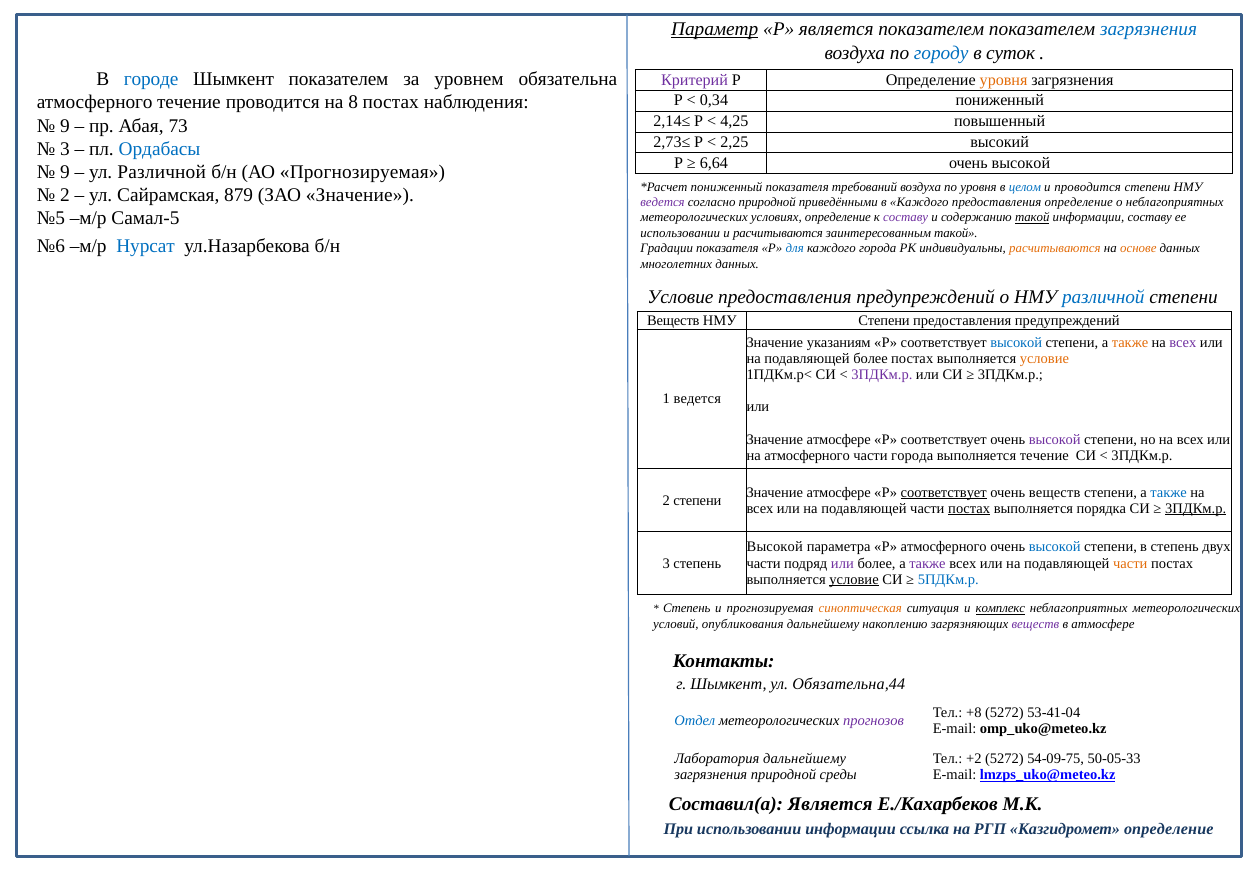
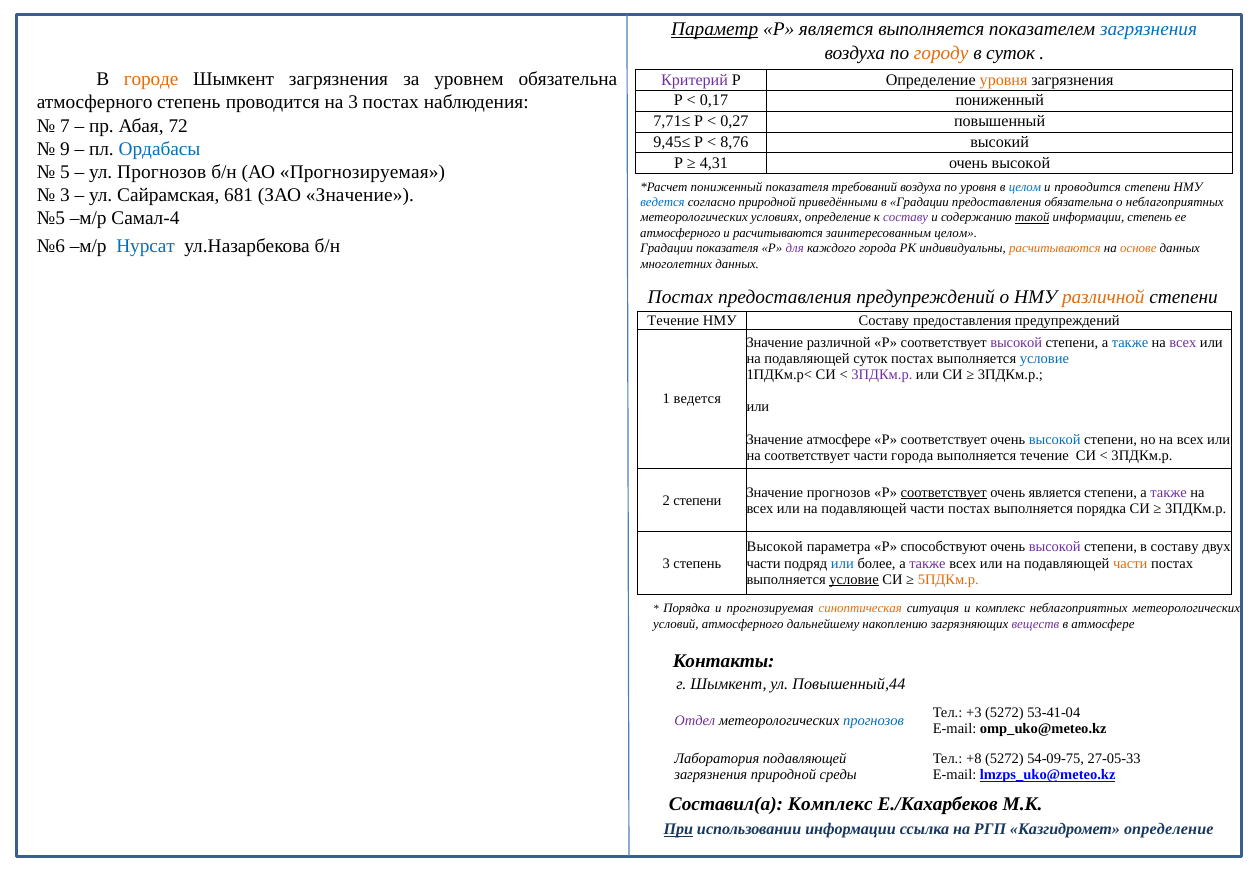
является показателем: показателем -> выполняется (931, 30)
городу colour: blue -> orange (941, 53)
городе colour: blue -> orange (151, 79)
Шымкент показателем: показателем -> загрязнения (338, 79)
0,34: 0,34 -> 0,17 (714, 101)
атмосферного течение: течение -> степень (189, 102)
на 8: 8 -> 3 (353, 102)
2,14≤: 2,14≤ -> 7,71≤ (672, 121)
4,25: 4,25 -> 0,27 (734, 121)
9: 9 -> 7 (65, 126)
73: 73 -> 72 (178, 126)
2,73≤: 2,73≤ -> 9,45≤ (672, 142)
2,25: 2,25 -> 8,76 (734, 142)
3: 3 -> 9 (65, 149)
6,64: 6,64 -> 4,31 (714, 163)
9: 9 -> 5 (65, 172)
ул Различной: Различной -> Прогнозов (162, 172)
2: 2 -> 3 (65, 195)
879: 879 -> 681 (239, 195)
ведется colour: purple -> blue (663, 202)
в Каждого: Каждого -> Градации (919, 202)
предоставления определение: определение -> обязательна (1079, 202)
Самал-5: Самал-5 -> Самал-4 (145, 219)
информации составу: составу -> степень (1150, 218)
использовании: использовании -> атмосферного (680, 233)
заинтересованным такой: такой -> целом (956, 233)
для colour: blue -> purple (795, 249)
Условие: Условие -> Постах (680, 297)
различной colour: blue -> orange (1103, 297)
Веществ: Веществ -> Течение (673, 320)
НМУ Степени: Степени -> Составу (884, 320)
Значение указаниям: указаниям -> различной (839, 343)
высокой colour: blue -> purple (1016, 343)
также colour: orange -> blue (1130, 343)
подавляющей более: более -> суток (870, 359)
условие colour: orange -> blue (1044, 359)
высокой colour: purple -> blue (1055, 439)
на атмосферного: атмосферного -> соответствует (807, 455)
атмосфере: атмосфере -> прогнозов (839, 492)
очень веществ: веществ -> является (1055, 492)
также colour: blue -> purple (1169, 492)
постах underline: present -> none (969, 508)
3ПДКм.р underline: present -> none (1196, 508)
Р атмосферного: атмосферного -> способствуют (944, 547)
высокой colour: blue -> purple (1055, 547)
в степень: степень -> составу (1175, 547)
или colour: purple -> blue (842, 563)
5ПДКм.р colour: blue -> orange (948, 579)
Степень: Степень -> Порядка (687, 608)
комплекс underline: present -> none (1000, 608)
условий опубликования: опубликования -> атмосферного (743, 624)
Обязательна,44: Обязательна,44 -> Повышенный,44 (849, 684)
+8: +8 -> +3 (974, 712)
Отдел colour: blue -> purple (695, 720)
прогнозов colour: purple -> blue (873, 720)
Лаборатория дальнейшему: дальнейшему -> подавляющей (805, 759)
+2: +2 -> +8 (974, 759)
50-05-33: 50-05-33 -> 27-05-33 (1114, 759)
Составил(а Является: Является -> Комплекс (830, 804)
При underline: none -> present (678, 829)
